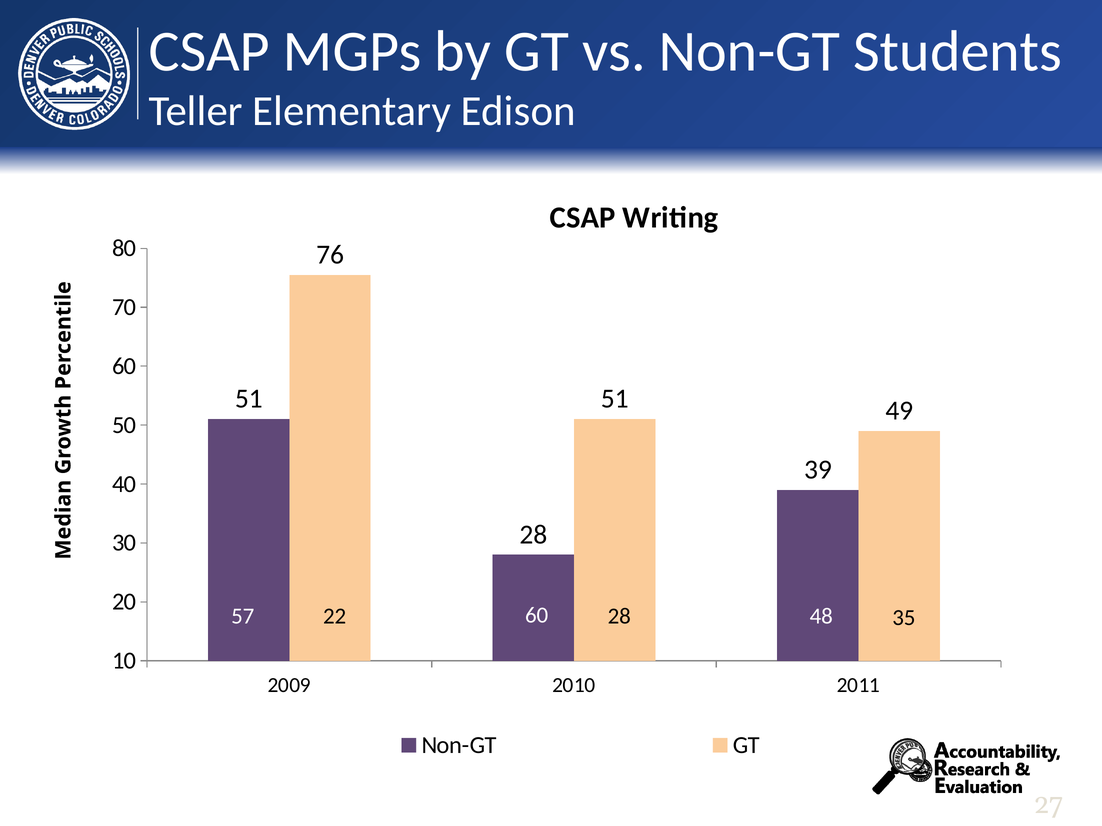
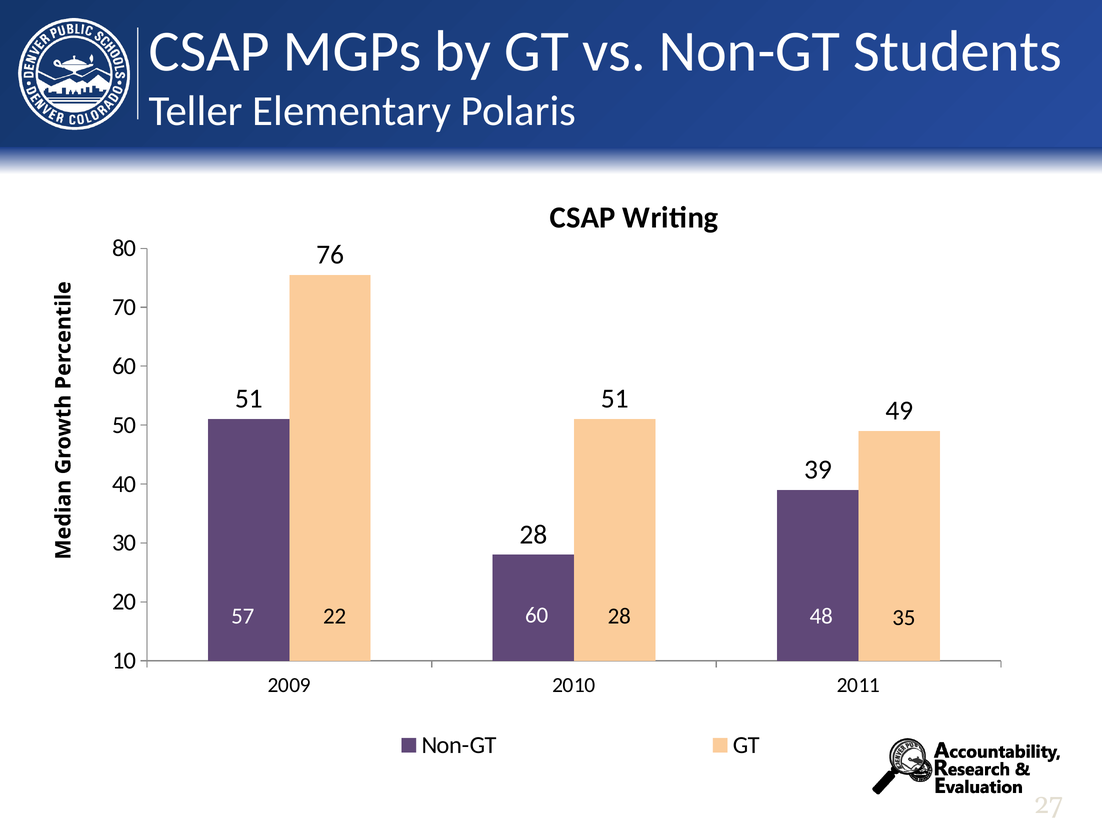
Edison: Edison -> Polaris (518, 111)
